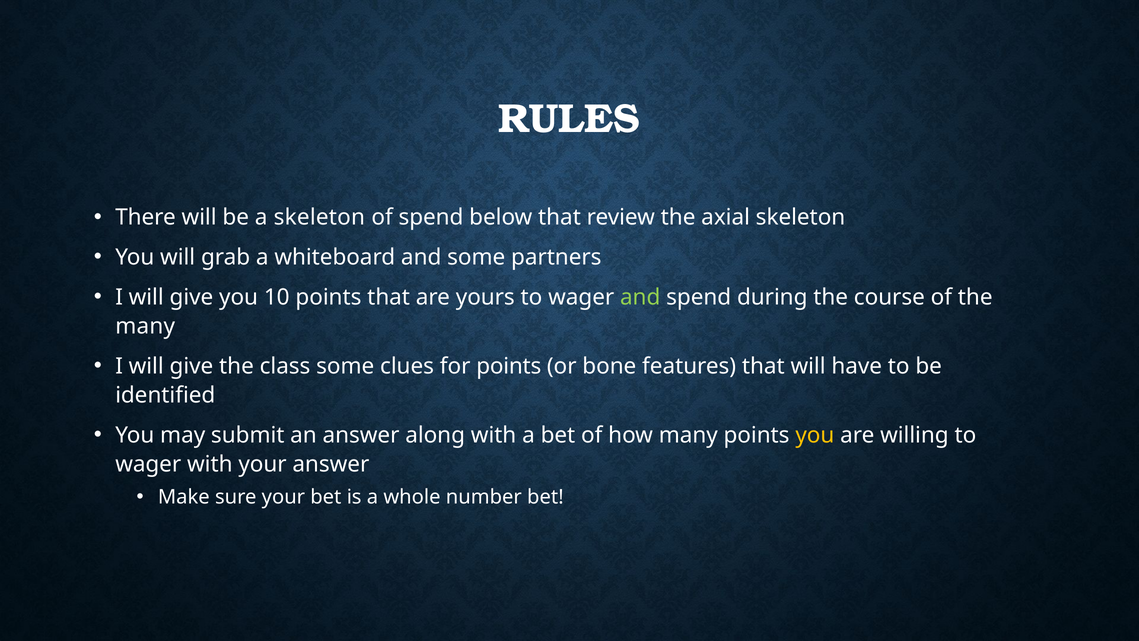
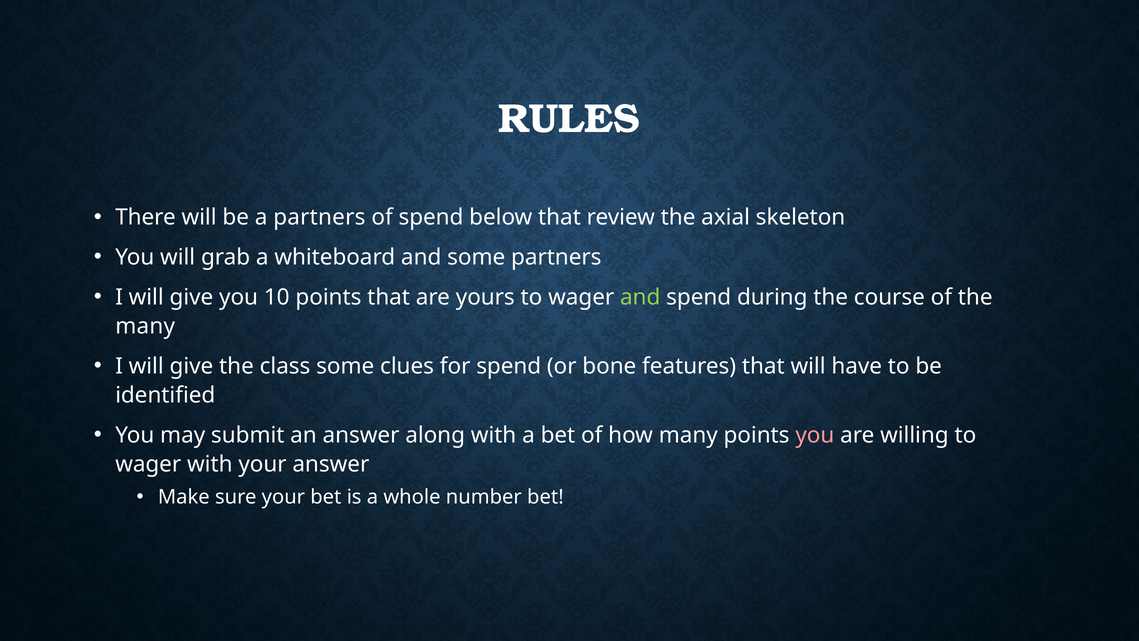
a skeleton: skeleton -> partners (319, 217)
for points: points -> spend (509, 366)
you colour: yellow -> pink (815, 435)
